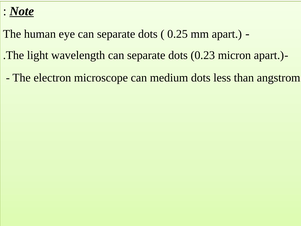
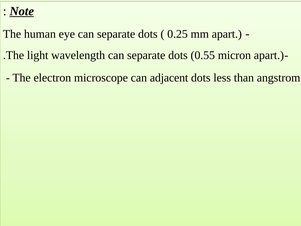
0.23: 0.23 -> 0.55 (203, 55)
medium: medium -> adjacent (169, 78)
